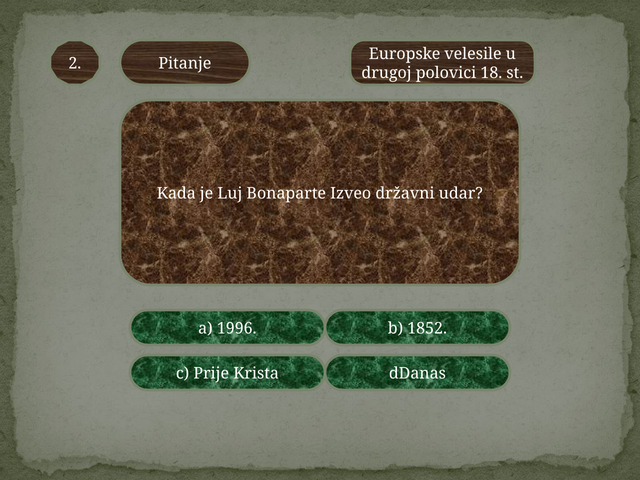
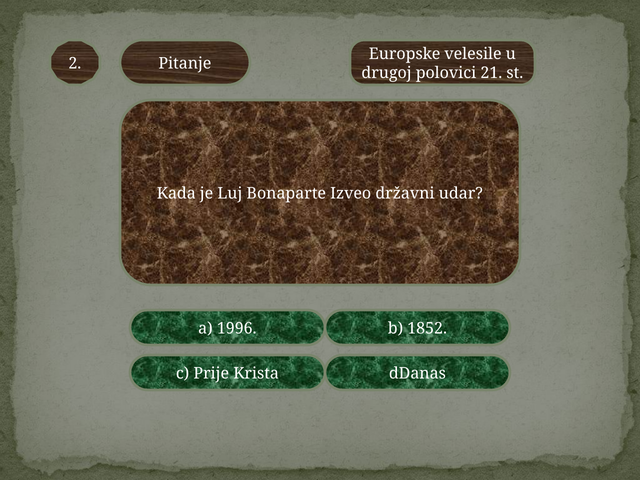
18: 18 -> 21 (491, 73)
